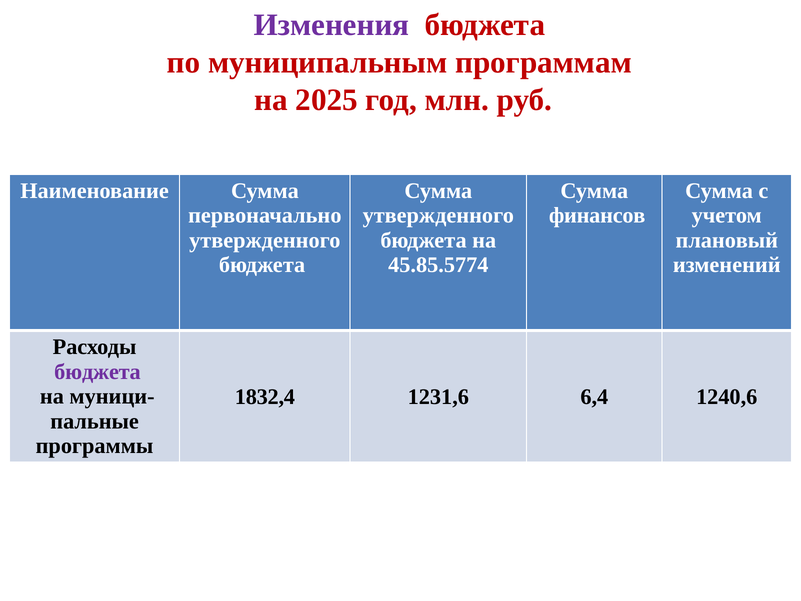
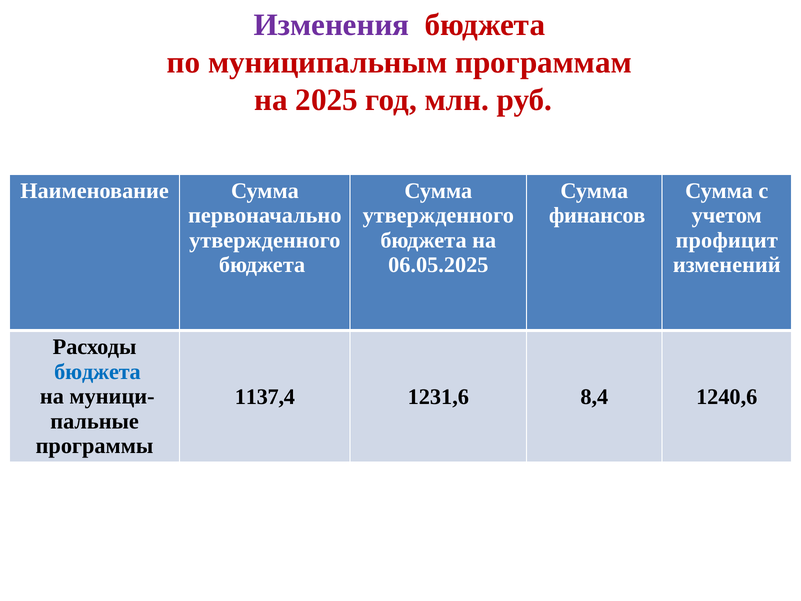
плановый: плановый -> профицит (727, 240)
45.85.5774: 45.85.5774 -> 06.05.2025 (438, 265)
бюджета colour: purple -> blue (97, 372)
1832,4: 1832,4 -> 1137,4 (265, 397)
6,4: 6,4 -> 8,4 (594, 397)
